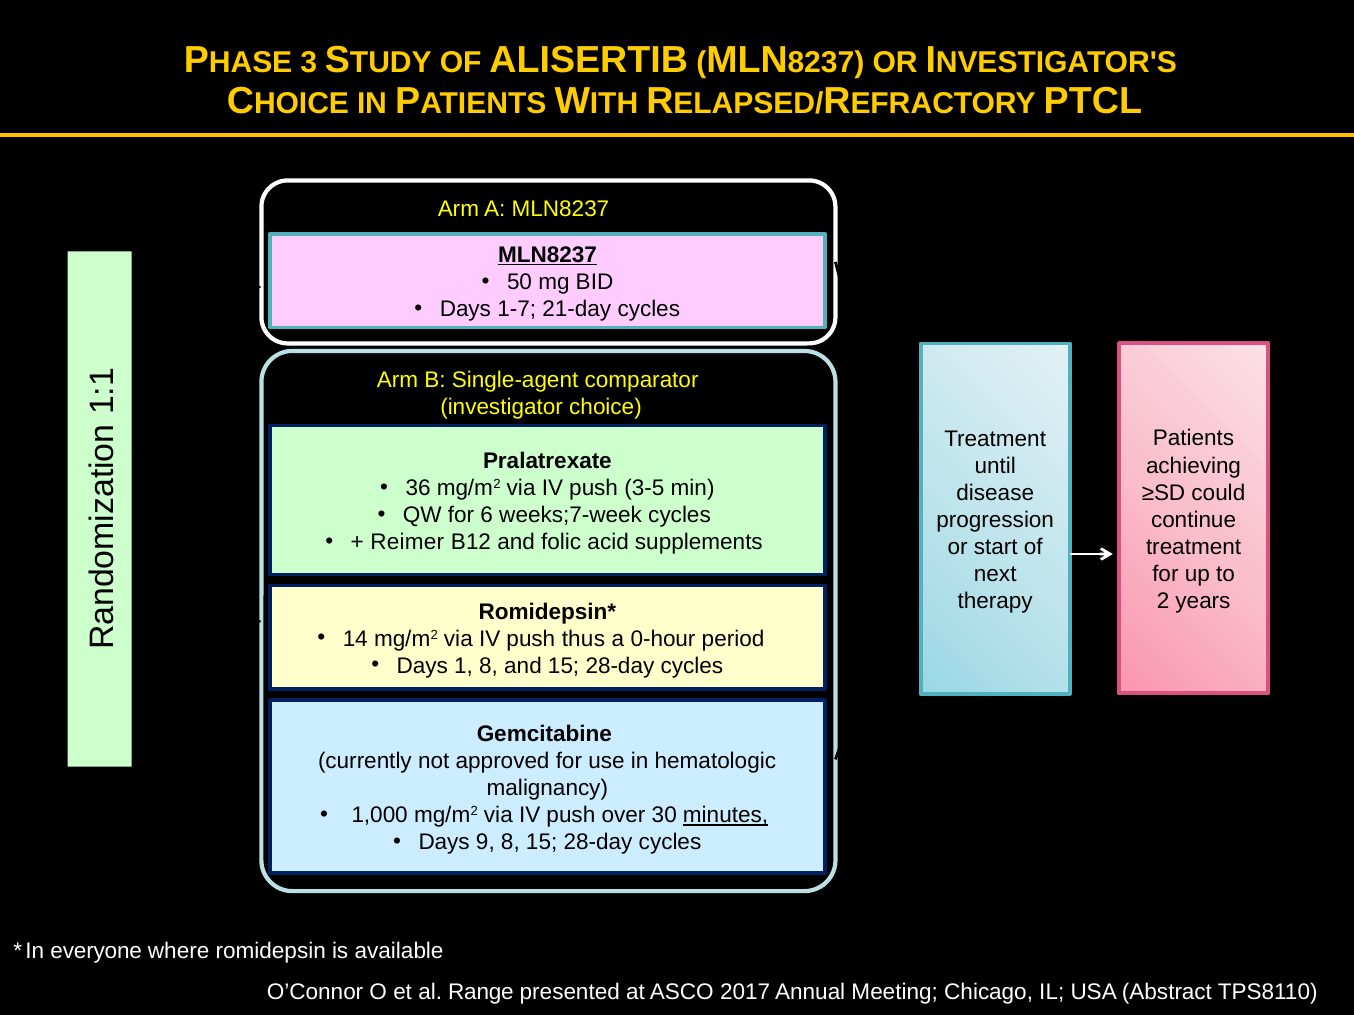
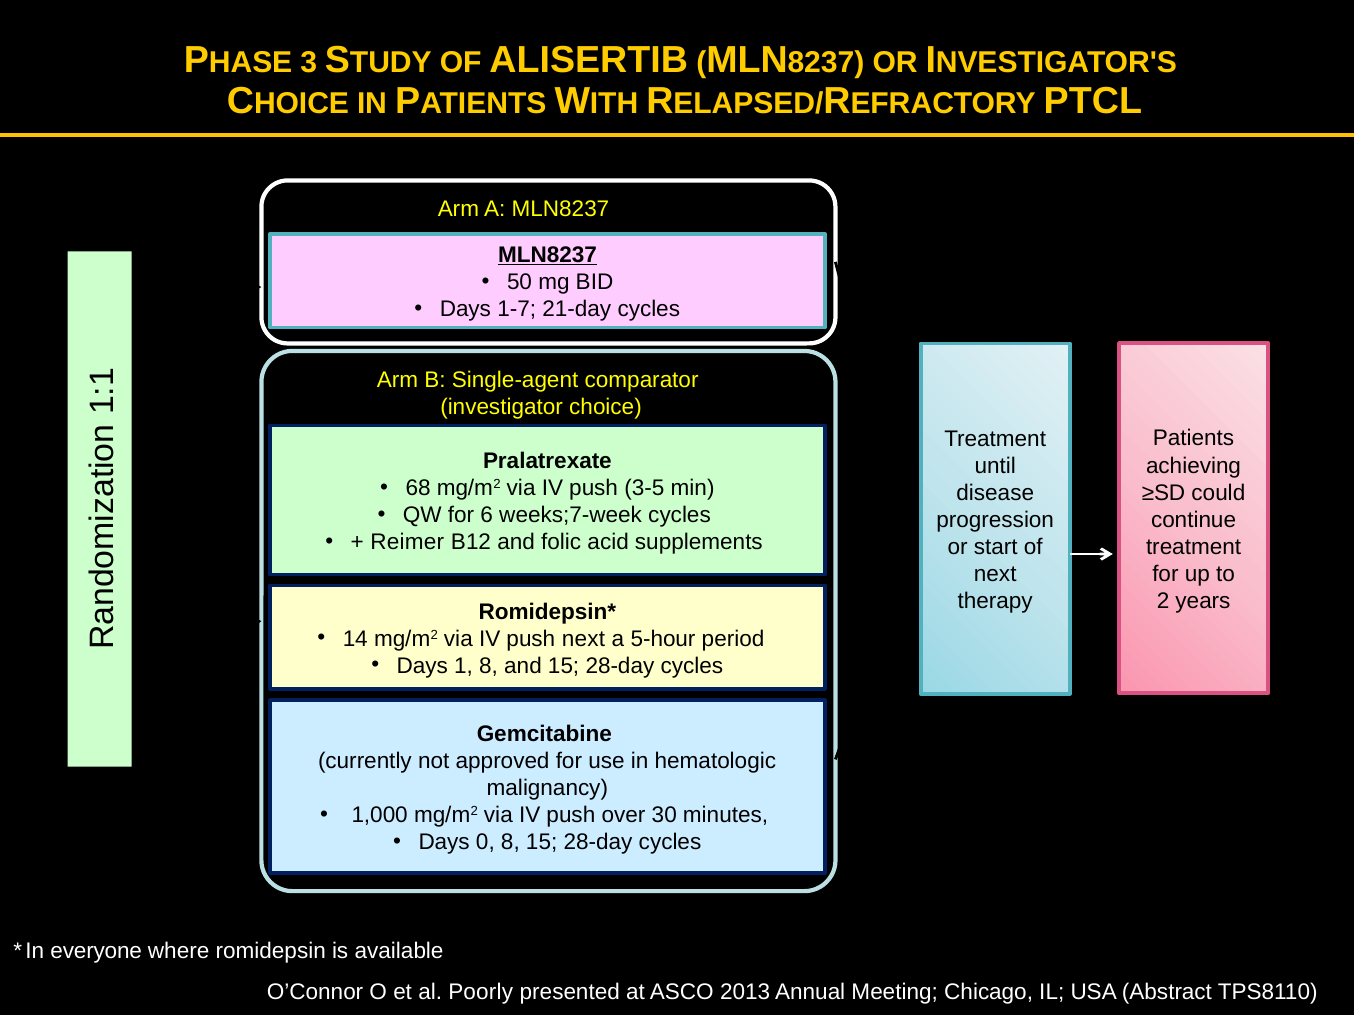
36: 36 -> 68 (418, 488)
push thus: thus -> next (583, 639)
0-hour: 0-hour -> 5-hour (663, 639)
minutes underline: present -> none (726, 816)
9: 9 -> 0 (485, 843)
Range: Range -> Poorly (481, 993)
2017: 2017 -> 2013 (745, 993)
